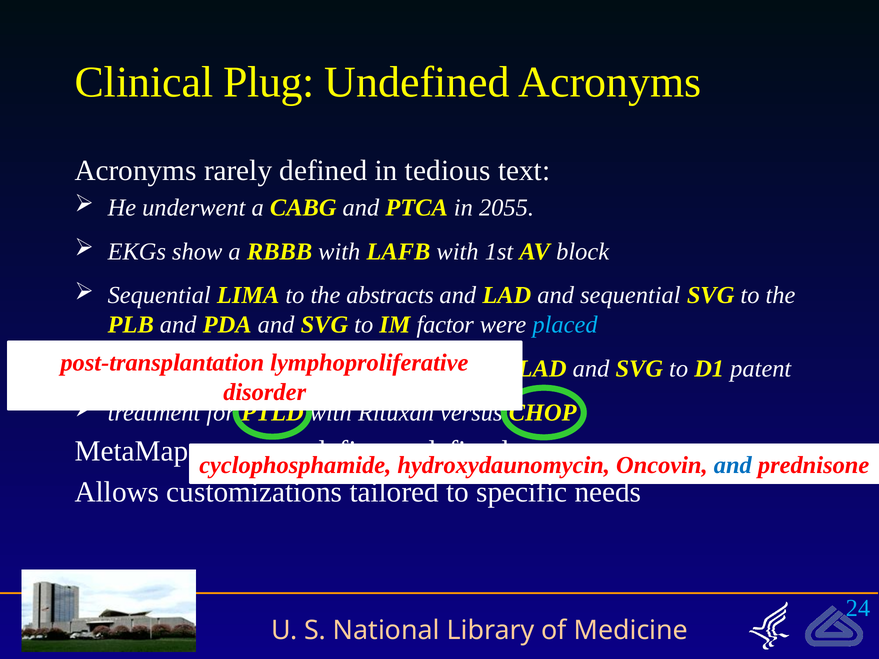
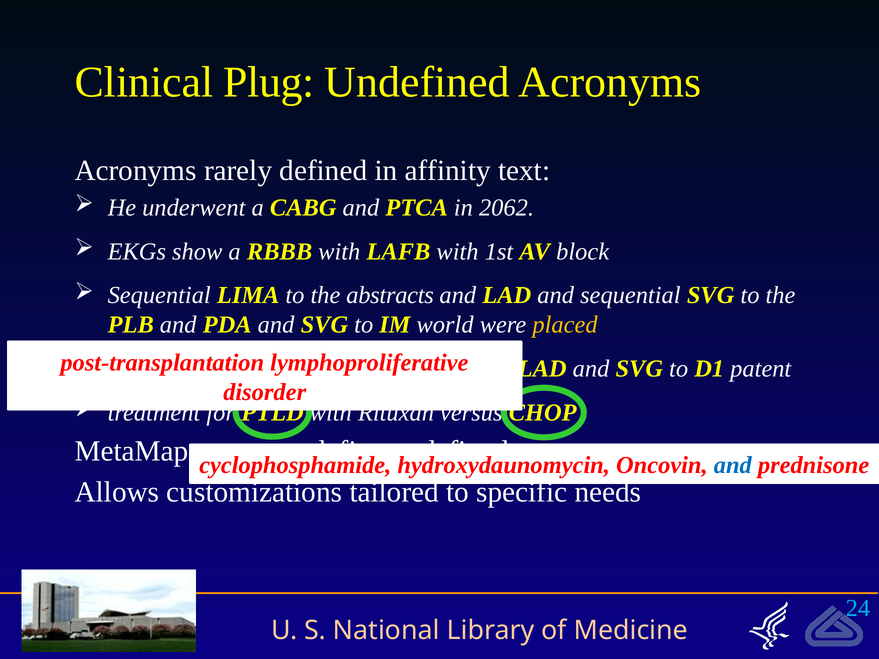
tedious: tedious -> affinity (448, 171)
2055: 2055 -> 2062 (507, 208)
factor: factor -> world (445, 325)
placed colour: light blue -> yellow (565, 325)
